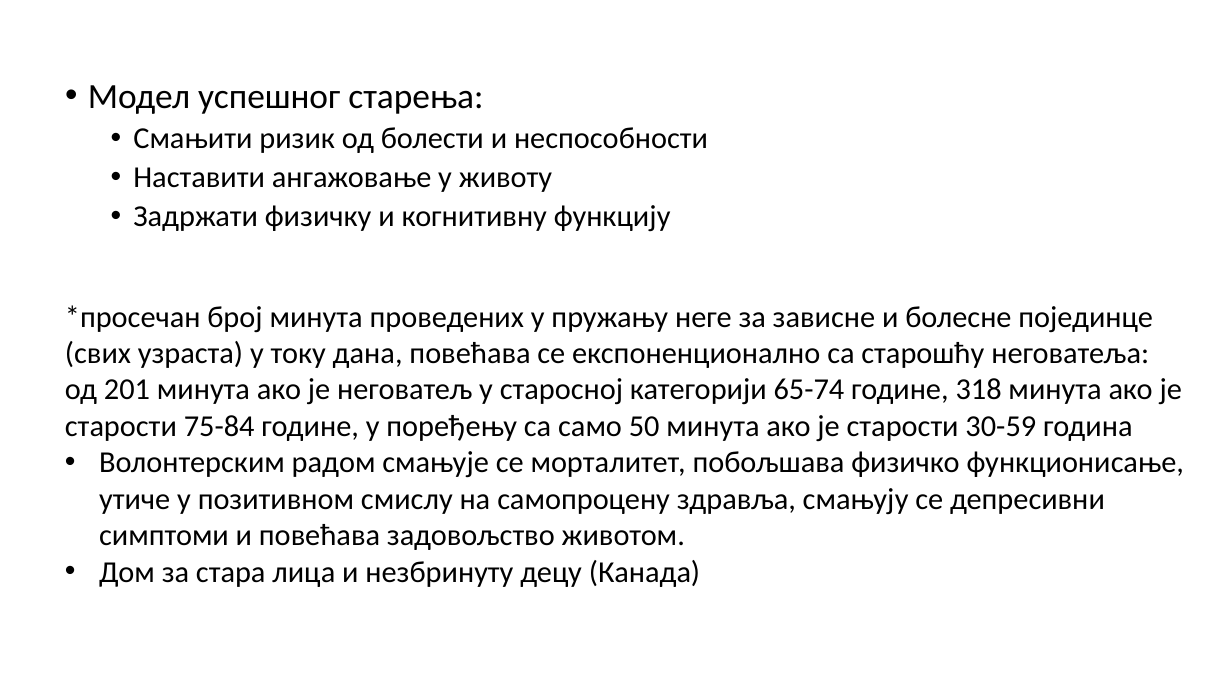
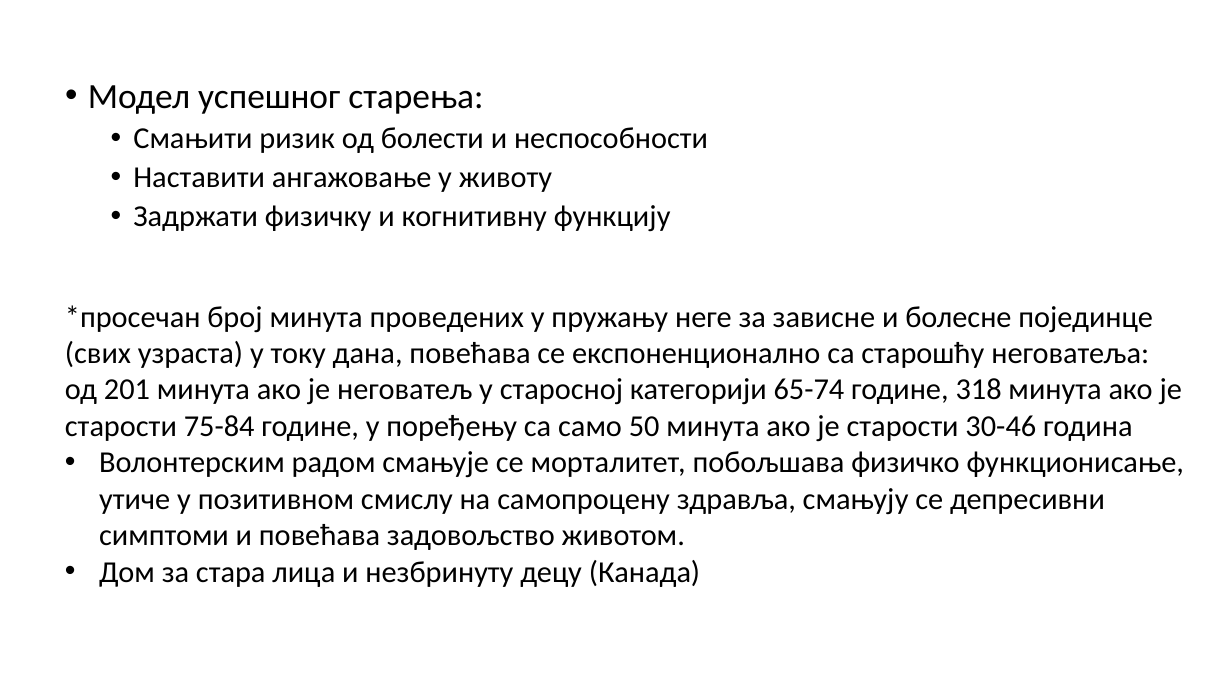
30-59: 30-59 -> 30-46 (1001, 426)
